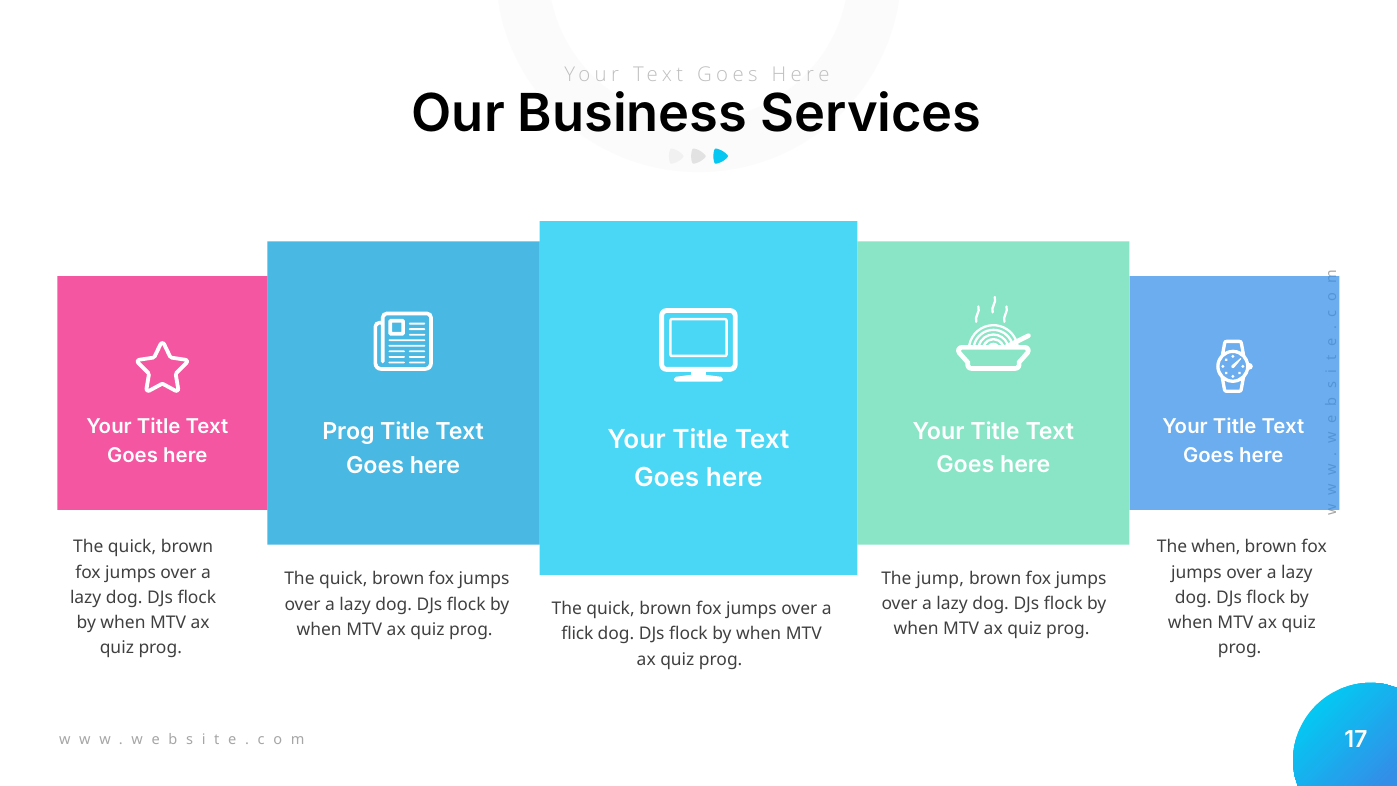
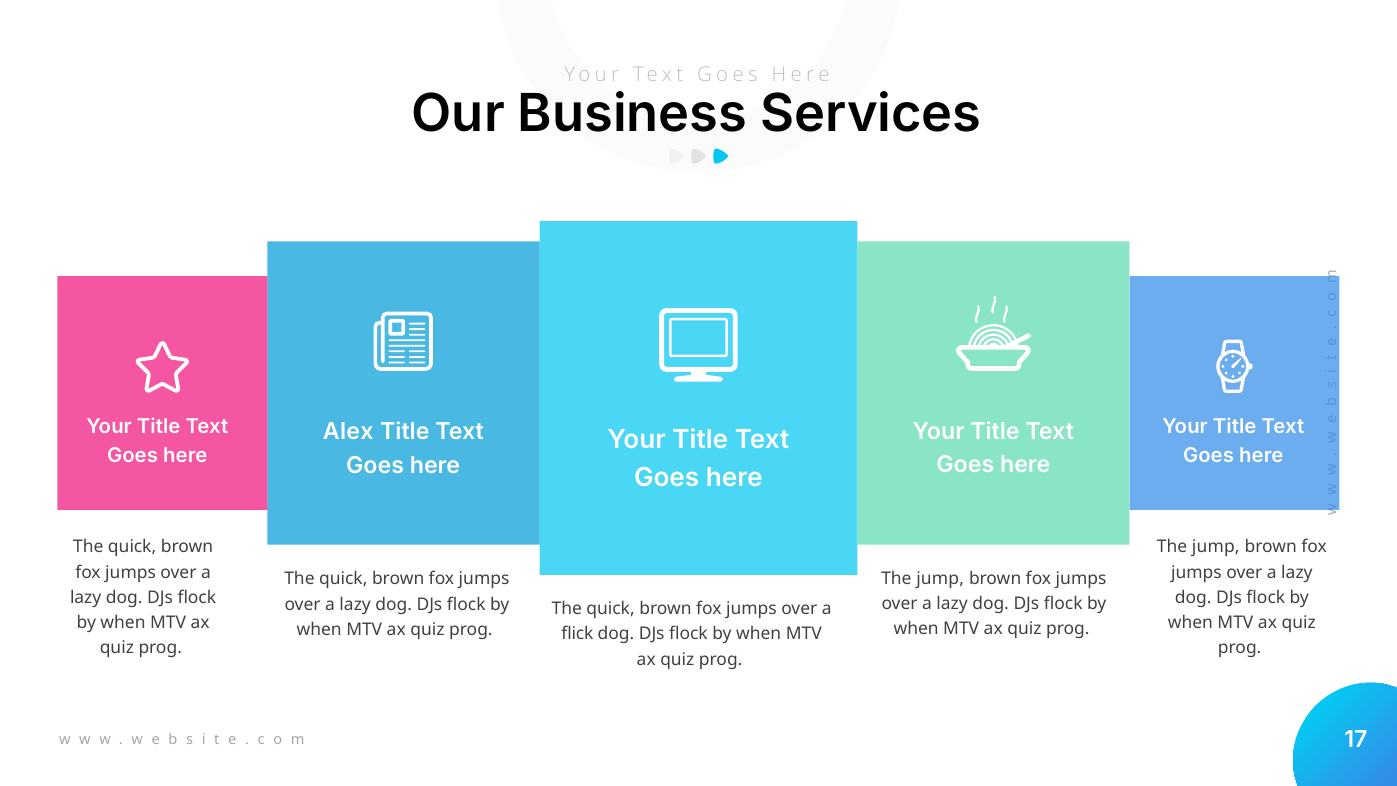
Prog: Prog -> Alex (348, 432)
when: when -> jump (1216, 547)
